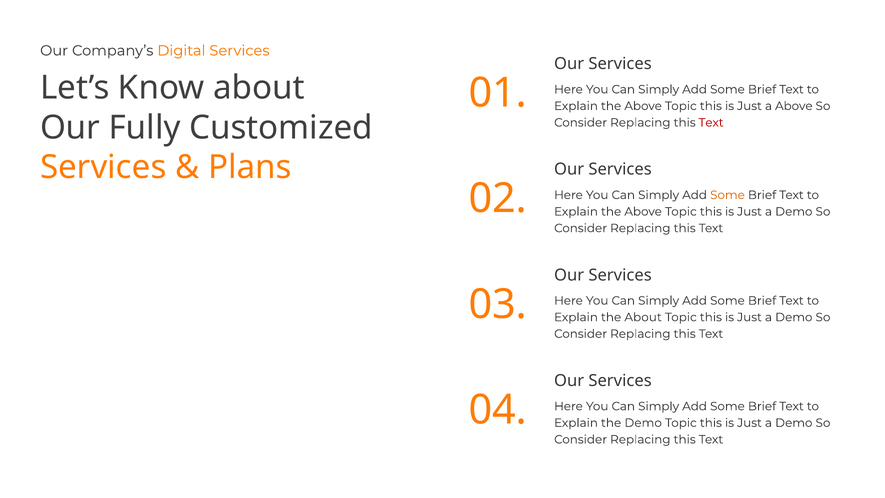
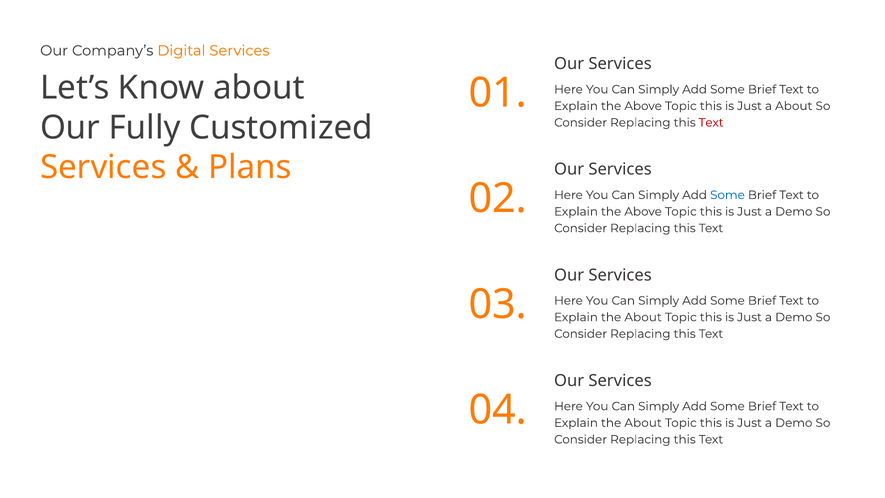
a Above: Above -> About (794, 106)
Some colour: orange -> blue (727, 195)
Demo: Demo -> About (643, 423)
